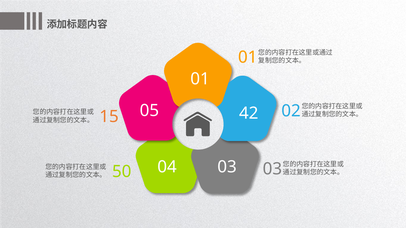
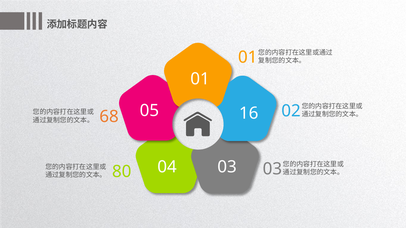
42: 42 -> 16 (249, 113)
15: 15 -> 68 (109, 117)
50: 50 -> 80 (122, 172)
